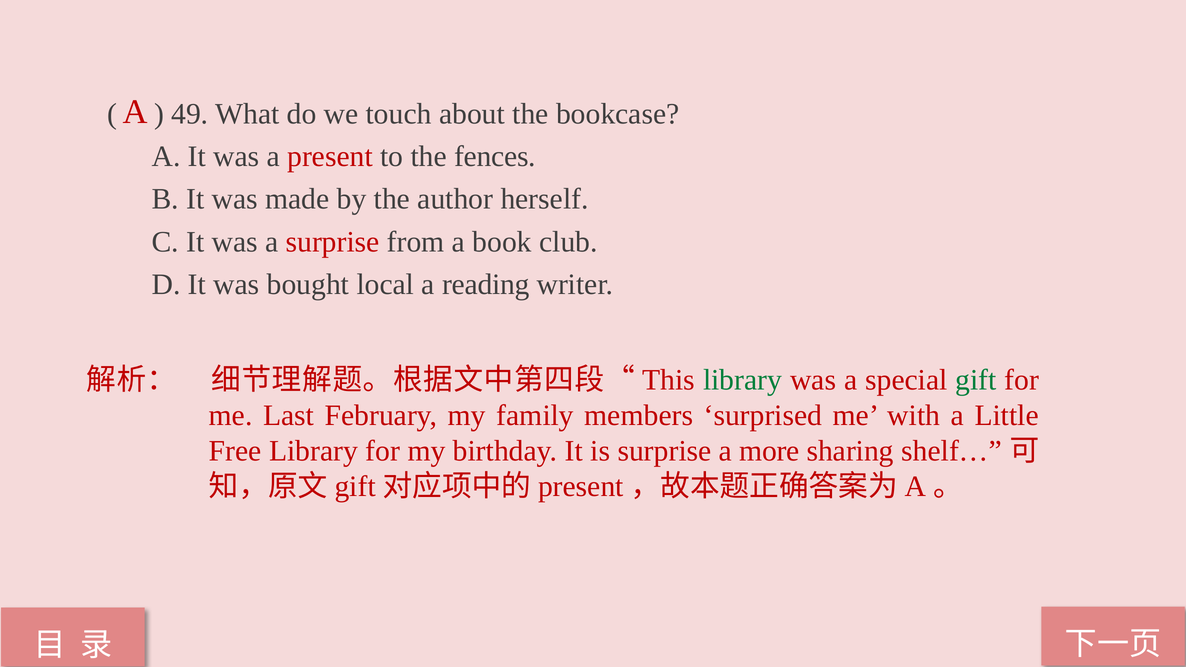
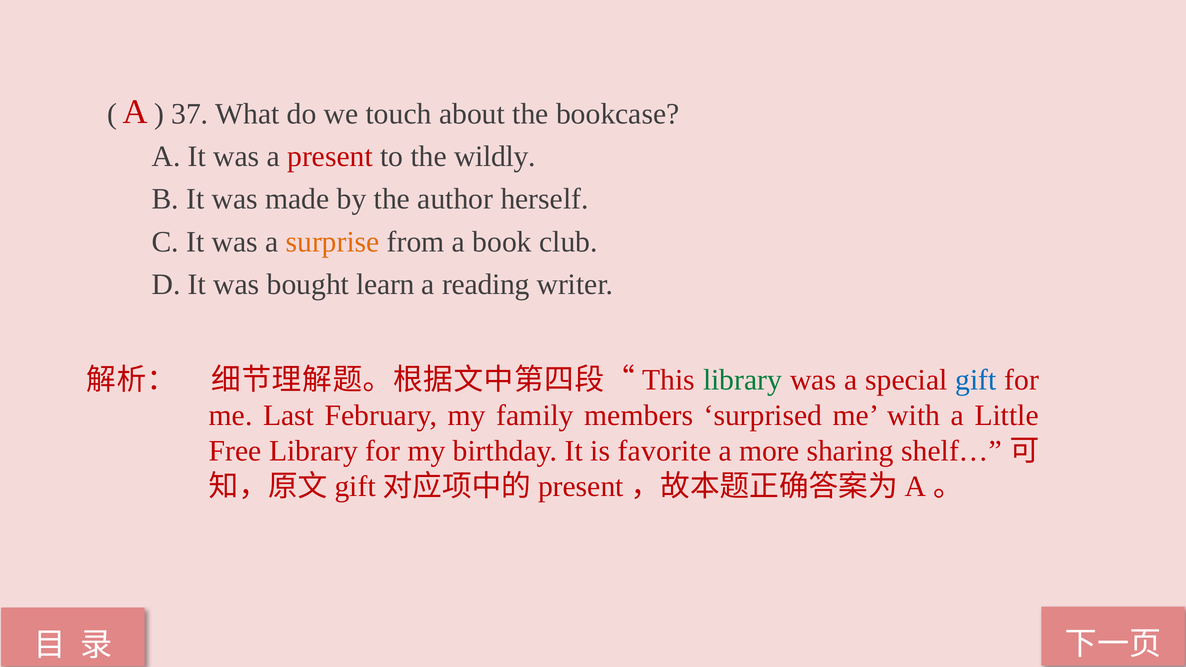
49: 49 -> 37 (190, 114)
fences: fences -> wildly (495, 157)
surprise colour: red -> orange (333, 242)
local: local -> learn (386, 285)
gift colour: green -> blue (976, 380)
is surprise: surprise -> favorite (664, 451)
